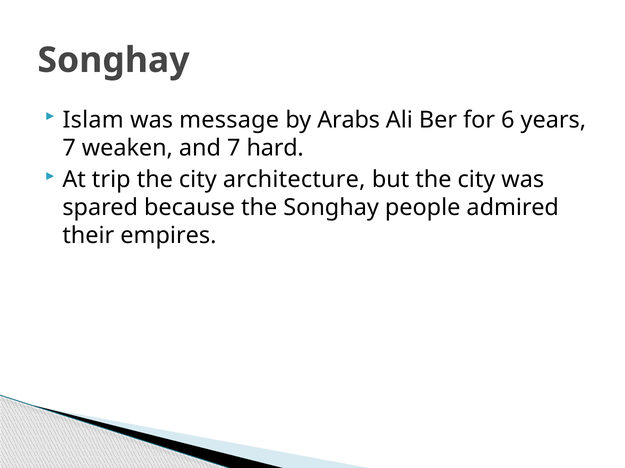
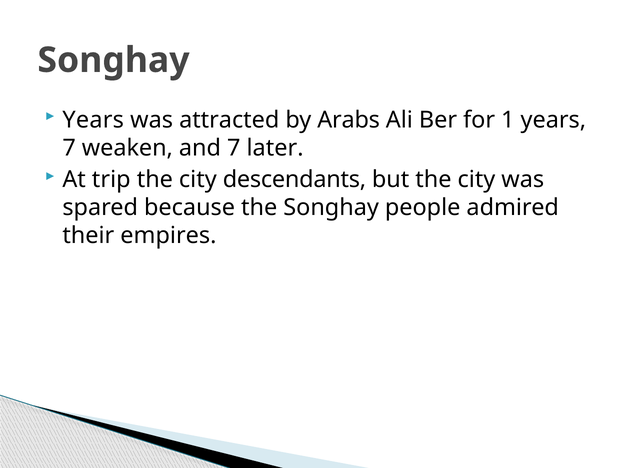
Islam: Islam -> Years (93, 120)
message: message -> attracted (229, 120)
6: 6 -> 1 (508, 120)
hard: hard -> later (275, 148)
architecture: architecture -> descendants (294, 180)
